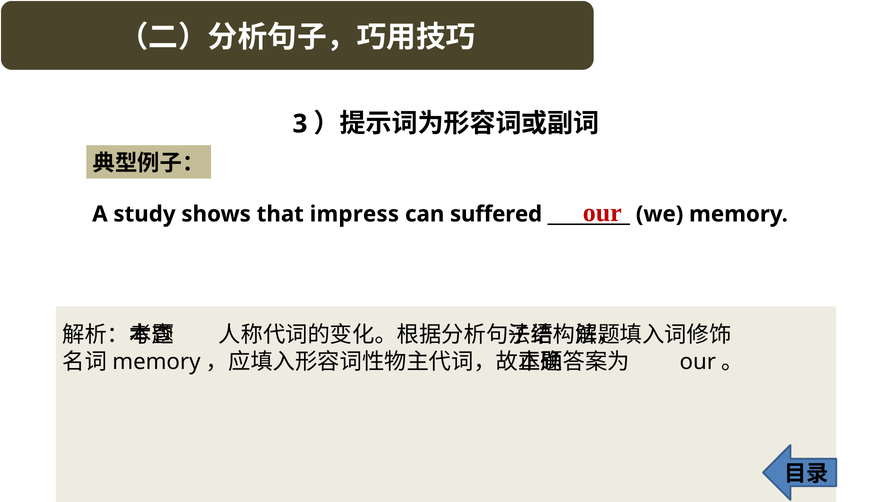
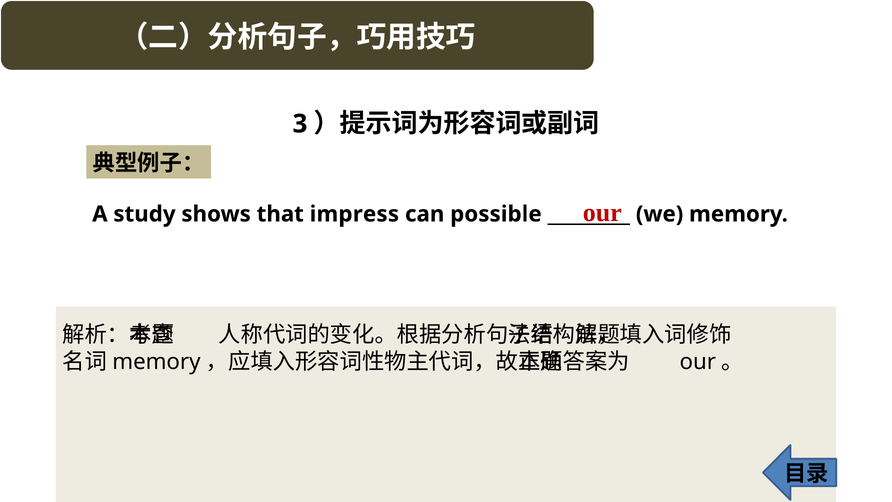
suffered: suffered -> possible (496, 214)
